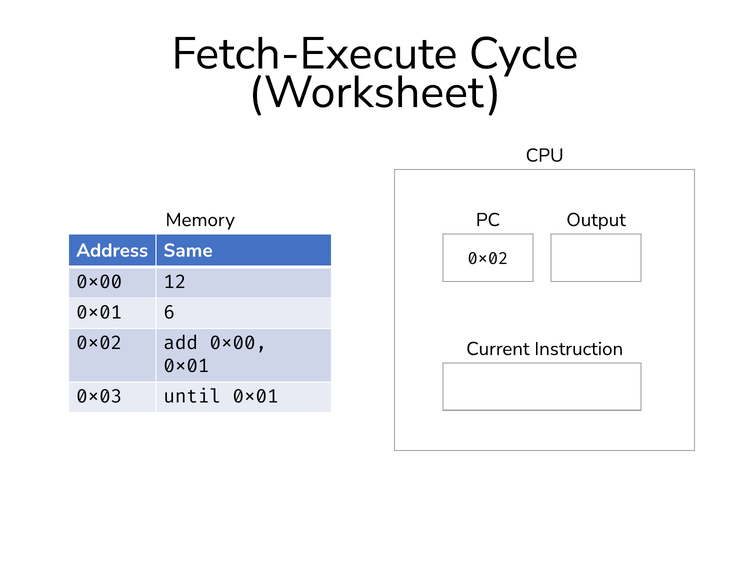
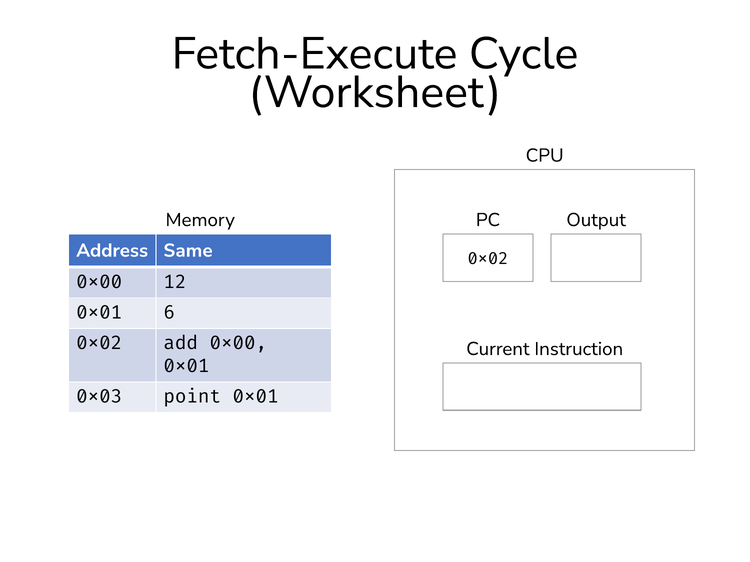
until: until -> point (192, 397)
